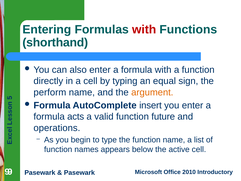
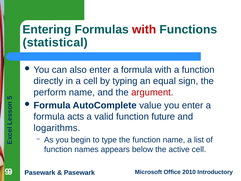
shorthand: shorthand -> statistical (55, 42)
argument colour: orange -> red (152, 92)
insert: insert -> value (150, 105)
operations: operations -> logarithms (57, 128)
